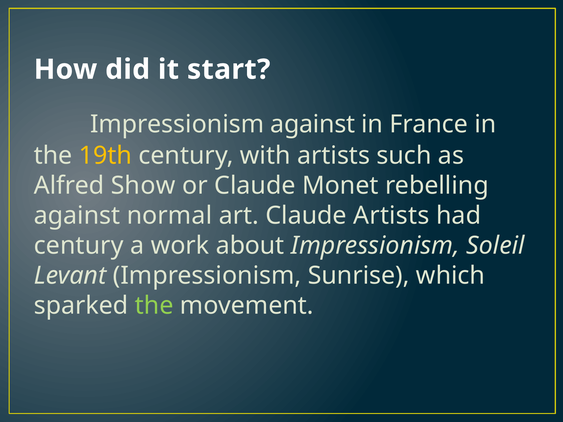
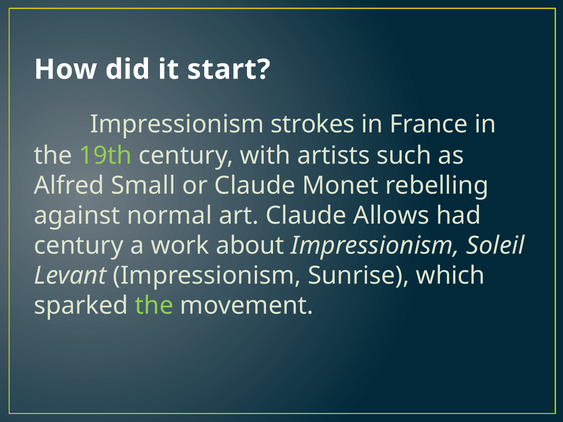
Impressionism against: against -> strokes (313, 124)
19th colour: yellow -> light green (105, 156)
Show: Show -> Small (143, 186)
Claude Artists: Artists -> Allows (391, 216)
